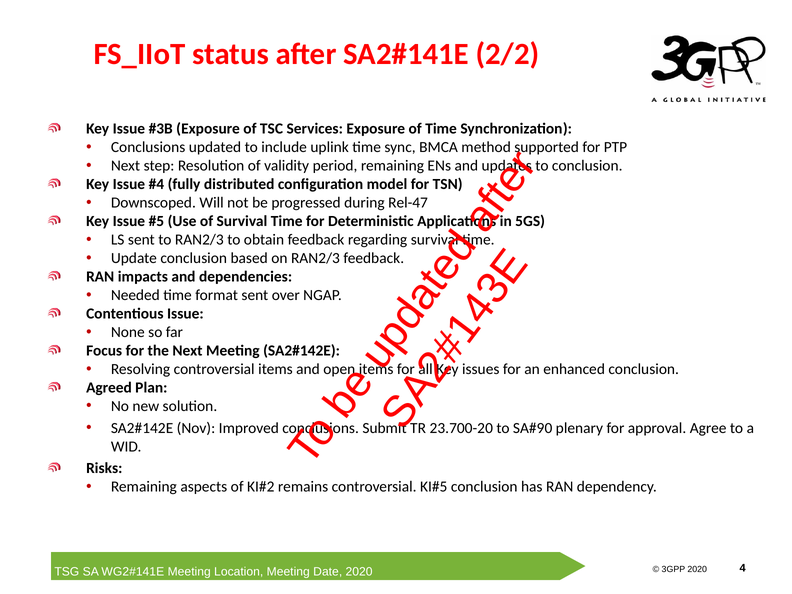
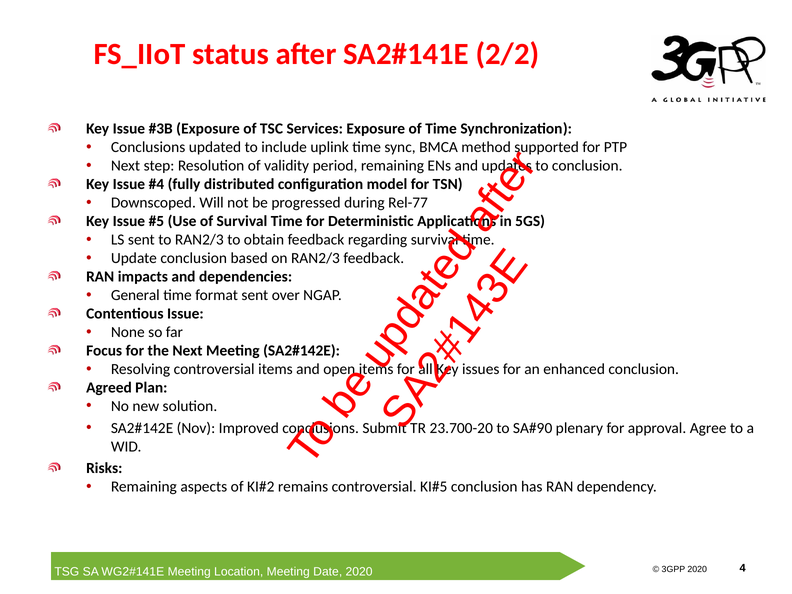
Rel-47: Rel-47 -> Rel-77 (408, 203)
Needed: Needed -> General (135, 295)
